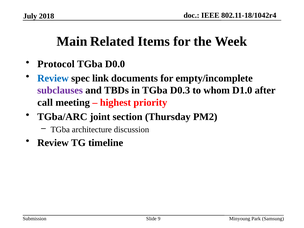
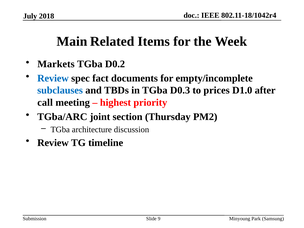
Protocol: Protocol -> Markets (56, 64)
D0.0: D0.0 -> D0.2 (115, 64)
link: link -> fact (100, 78)
subclauses colour: purple -> blue (60, 90)
whom: whom -> prices (217, 90)
